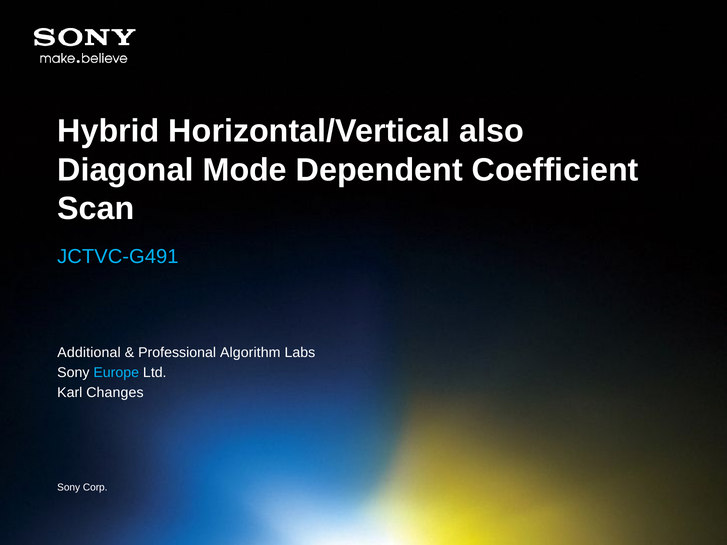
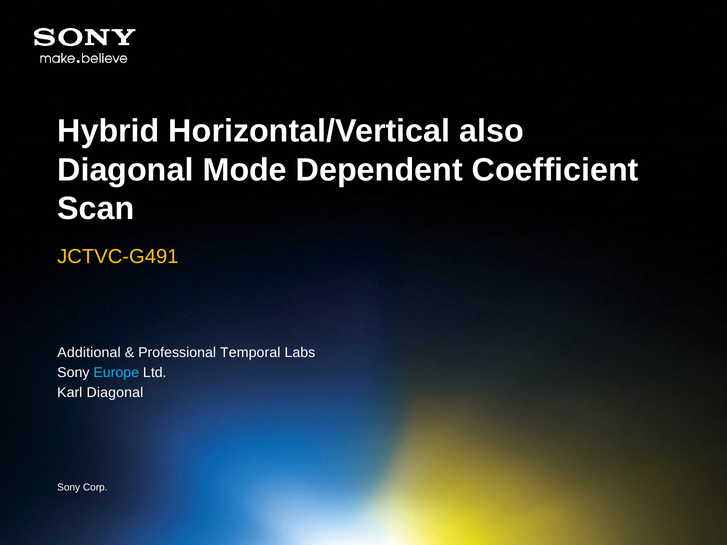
JCTVC-G491 colour: light blue -> yellow (118, 257)
Algorithm: Algorithm -> Temporal (250, 353)
Karl Changes: Changes -> Diagonal (115, 393)
